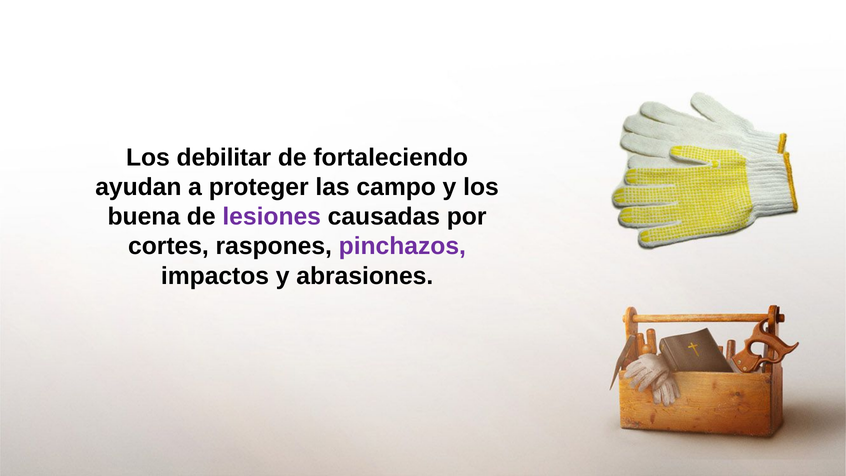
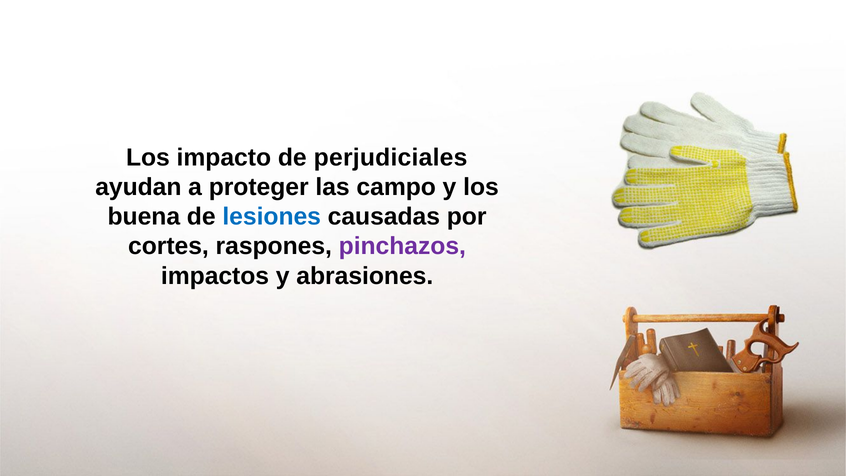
debilitar: debilitar -> impacto (224, 157)
fortaleciendo: fortaleciendo -> perjudiciales (391, 157)
lesiones colour: purple -> blue (272, 217)
